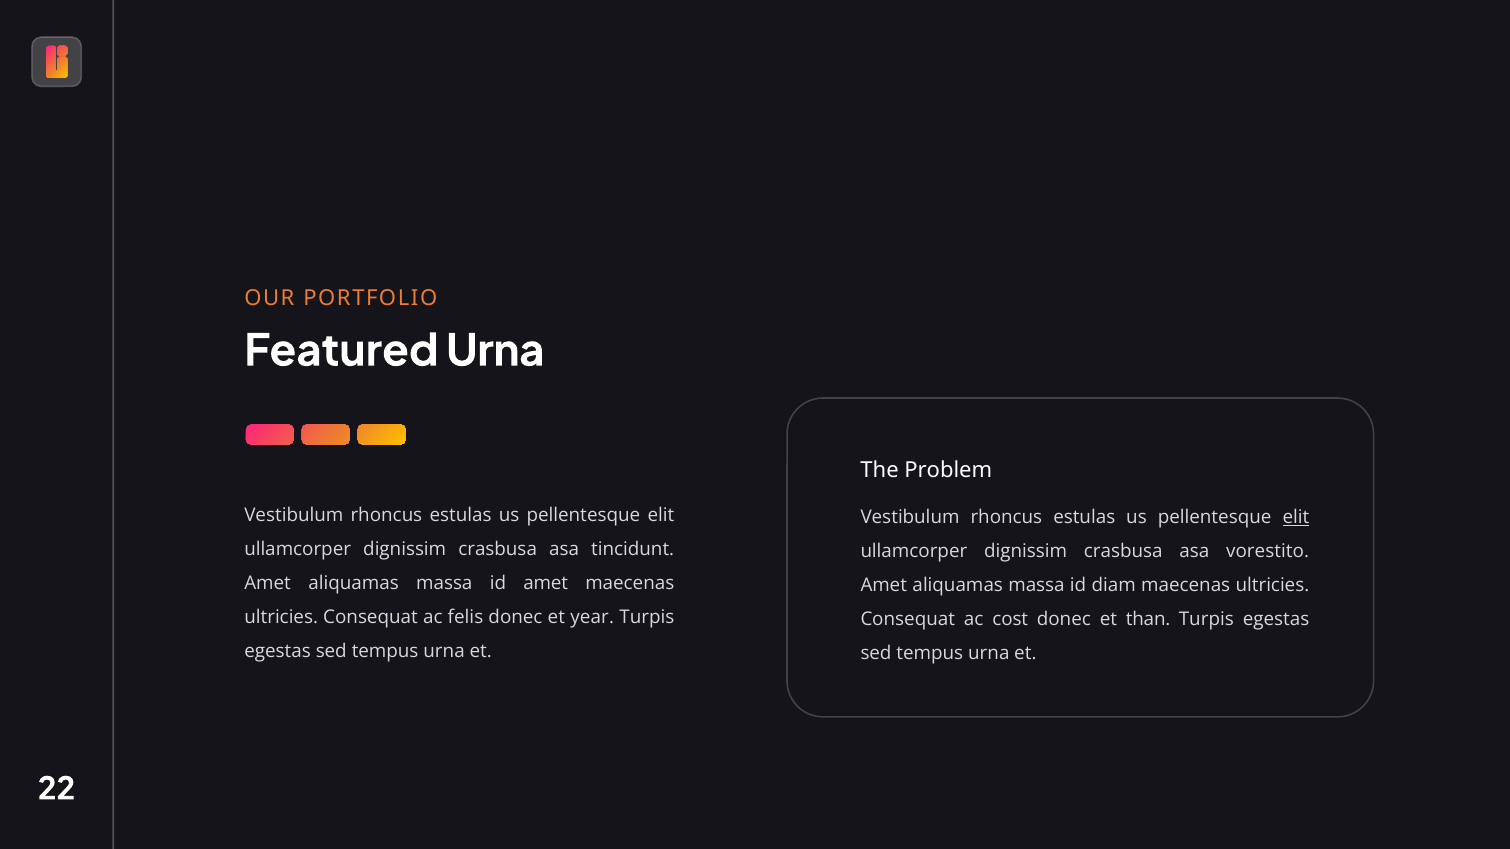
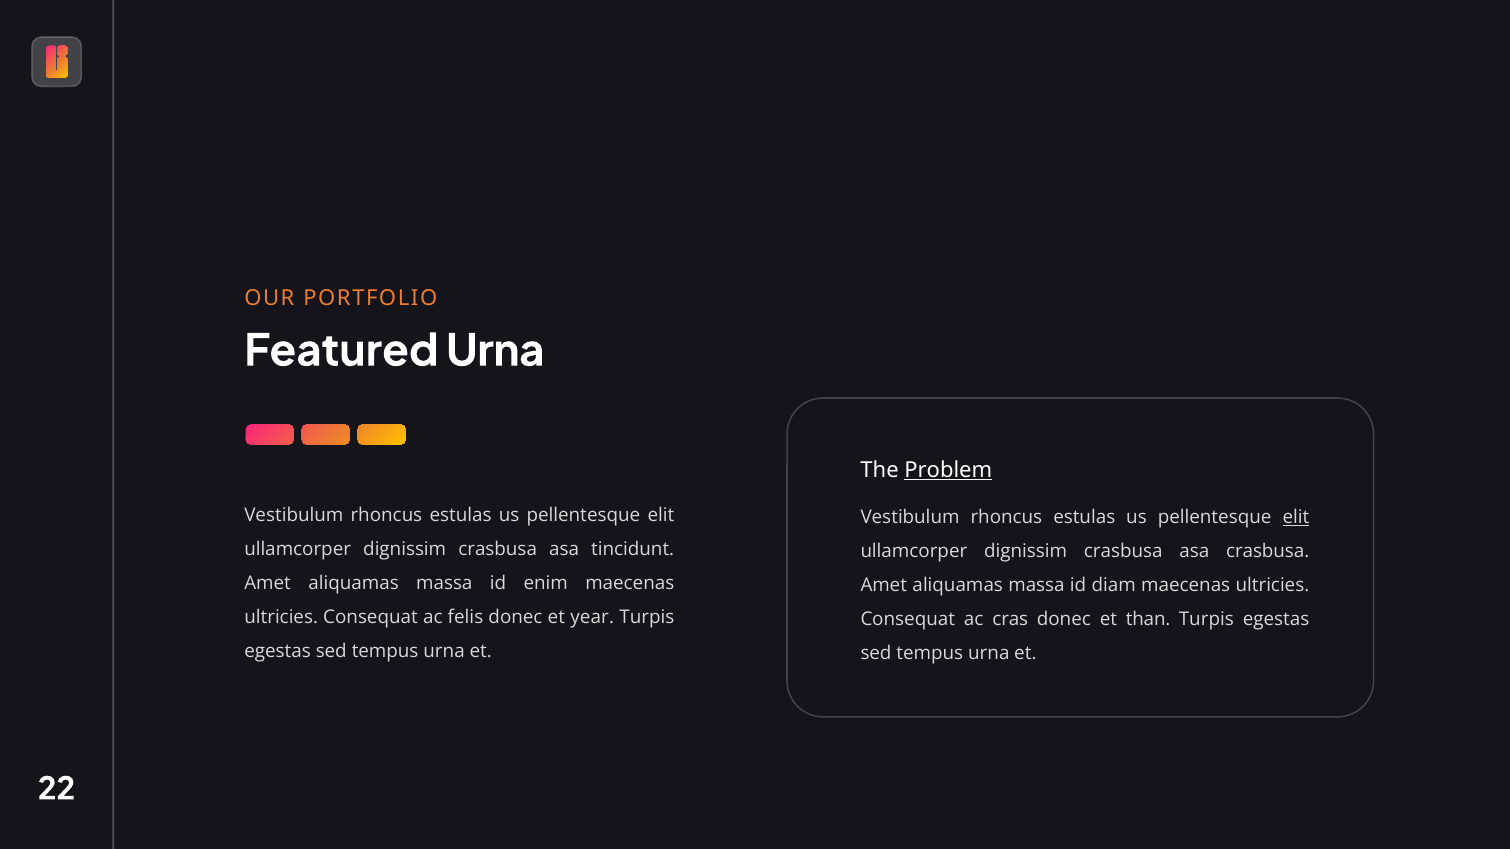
Problem underline: none -> present (948, 470)
asa vorestito: vorestito -> crasbusa (1268, 552)
id amet: amet -> enim (546, 584)
cost: cost -> cras (1010, 620)
